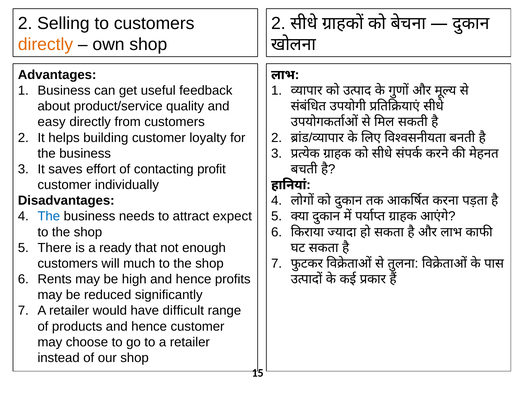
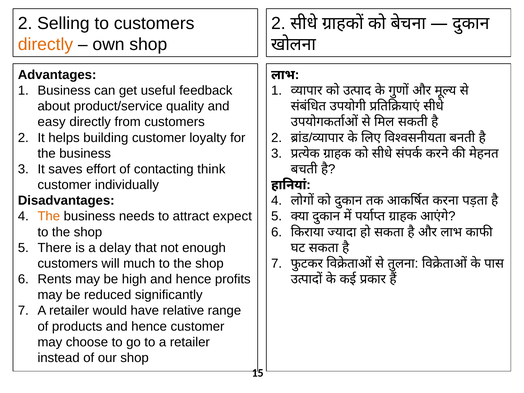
profit: profit -> think (211, 169)
The colour: blue -> orange (49, 216)
ready: ready -> delay (115, 248)
difficult: difficult -> relative (183, 311)
